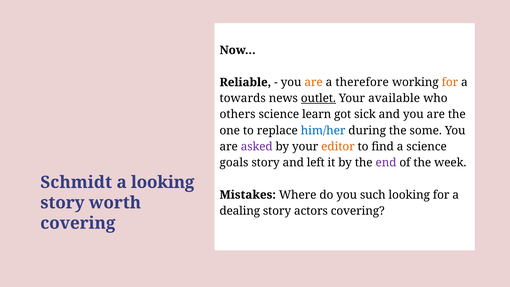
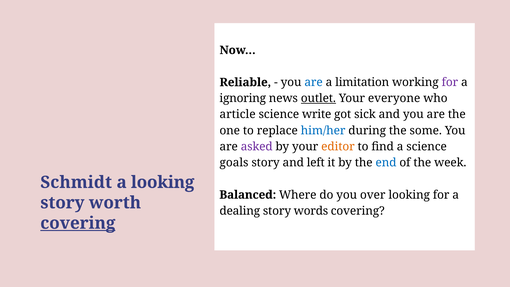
are colour: orange -> blue (314, 82)
therefore: therefore -> limitation (362, 82)
for colour: orange -> purple (450, 82)
towards: towards -> ignoring (243, 98)
available: available -> everyone (394, 98)
others: others -> article (238, 114)
learn: learn -> write (317, 114)
end colour: purple -> blue (386, 163)
Mistakes: Mistakes -> Balanced (248, 195)
such: such -> over (373, 195)
actors: actors -> words (311, 211)
covering underline: none -> present (78, 223)
